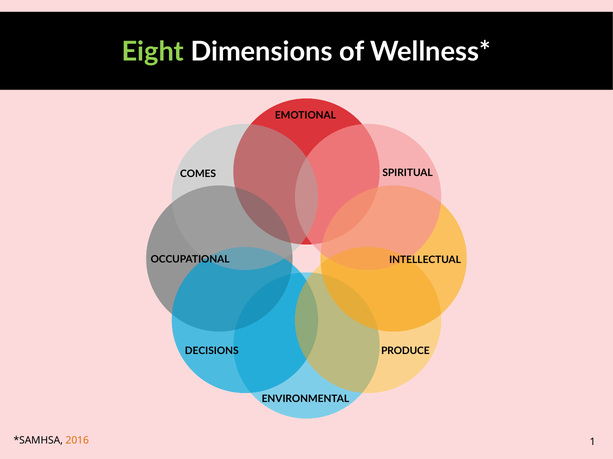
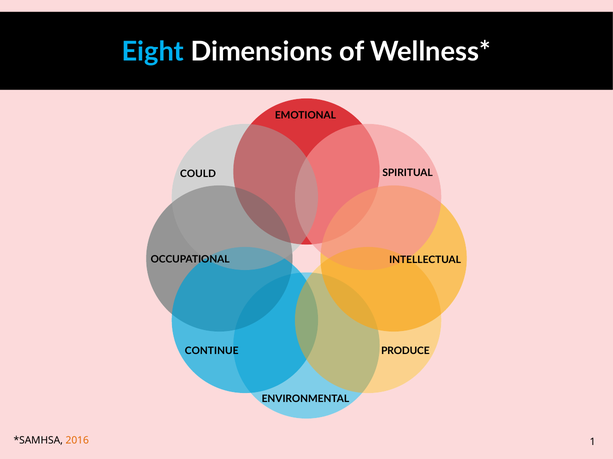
Eight colour: light green -> light blue (153, 52)
COMES: COMES -> COULD (198, 174)
DECISIONS: DECISIONS -> CONTINUE (212, 352)
